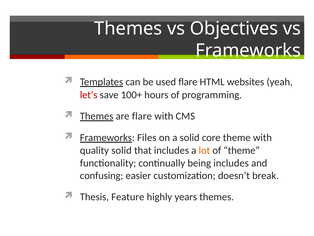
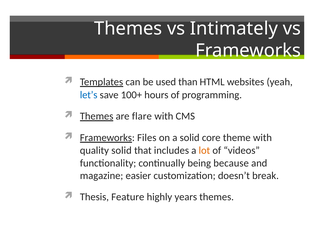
Objectives: Objectives -> Intimately (234, 29)
used flare: flare -> than (188, 82)
let’s colour: red -> blue (89, 95)
of theme: theme -> videos (242, 150)
being includes: includes -> because (231, 163)
confusing: confusing -> magazine (102, 175)
